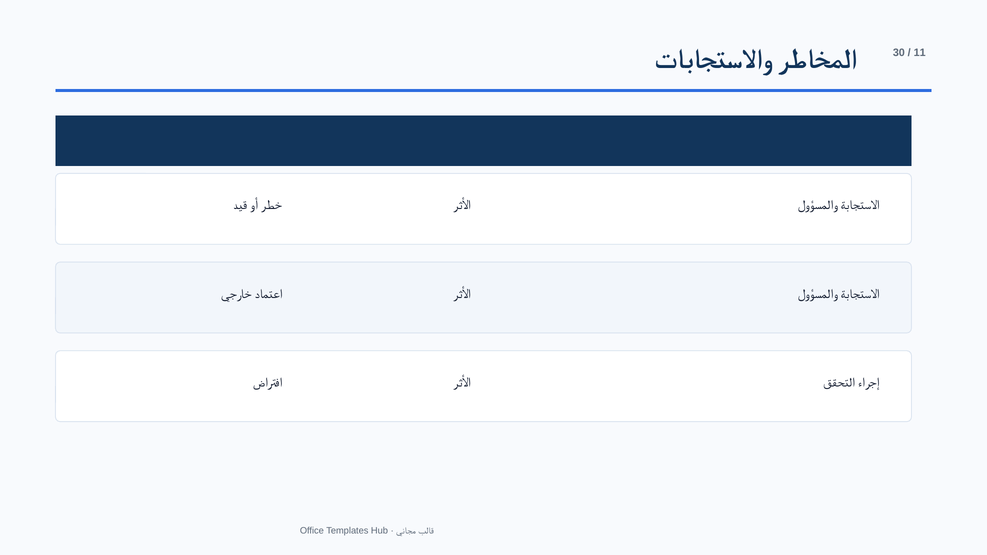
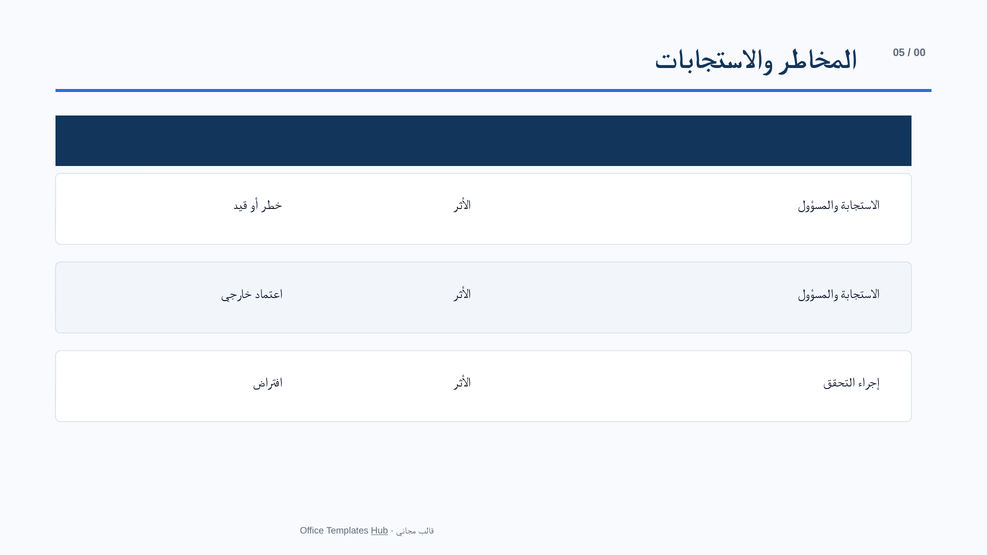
30: 30 -> 05 (899, 53)
11: 11 -> 00 (920, 53)
Hub underline: none -> present (380, 531)
